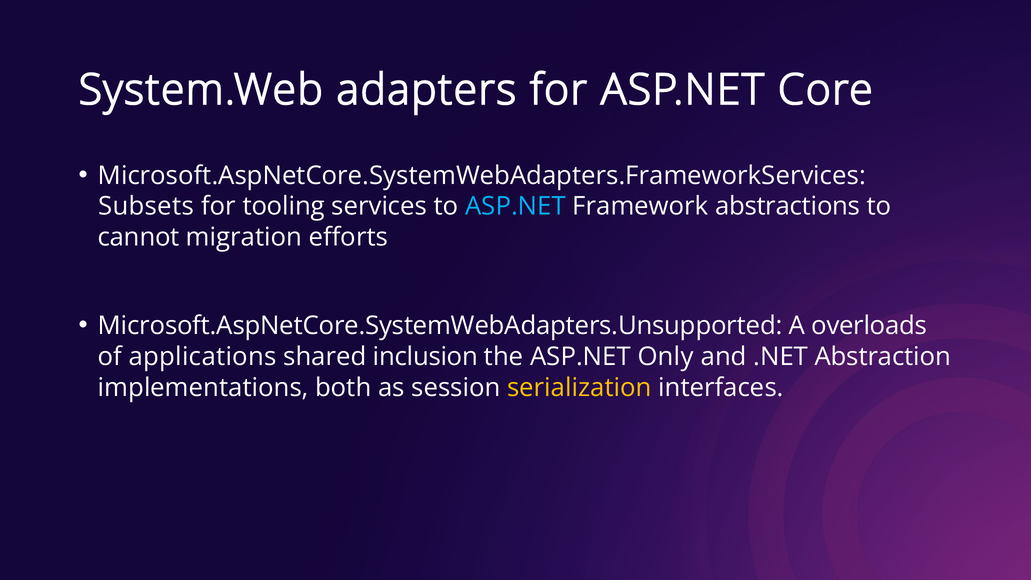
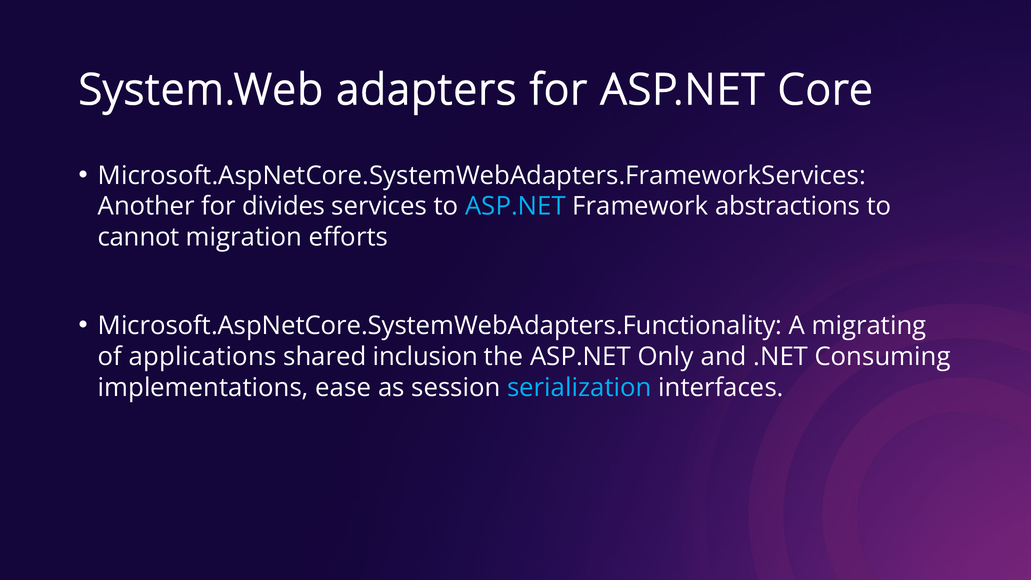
Subsets: Subsets -> Another (146, 206)
tooling: tooling -> divides (284, 206)
Microsoft.AspNetCore.SystemWebAdapters.Unsupported: Microsoft.AspNetCore.SystemWebAdapters.Unsupported -> Microsoft.AspNetCore.SystemWebAdapters.Functionality (440, 326)
overloads: overloads -> migrating (869, 326)
Abstraction: Abstraction -> Consuming (883, 357)
both: both -> ease (343, 388)
serialization colour: yellow -> light blue (579, 388)
